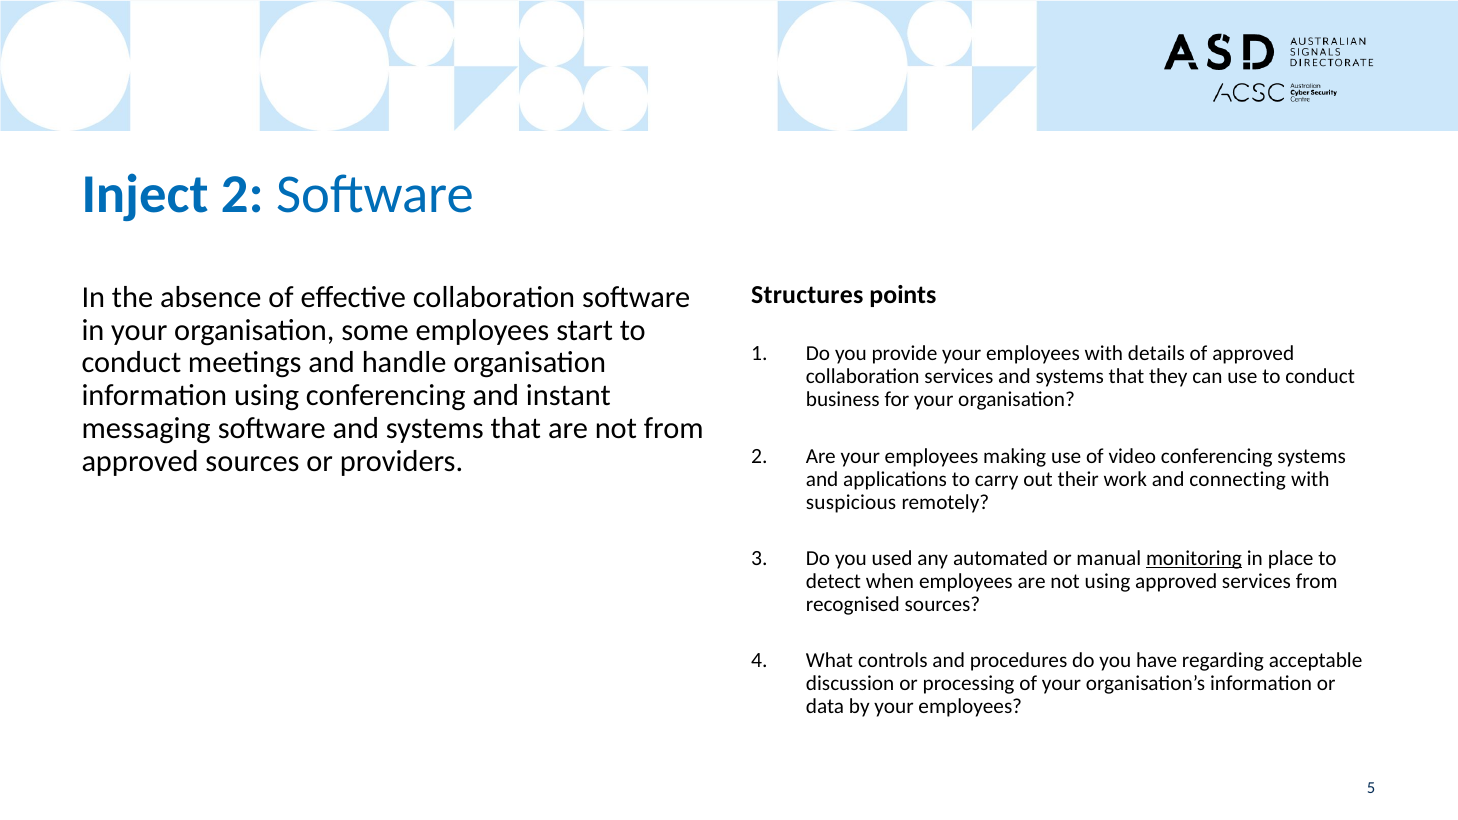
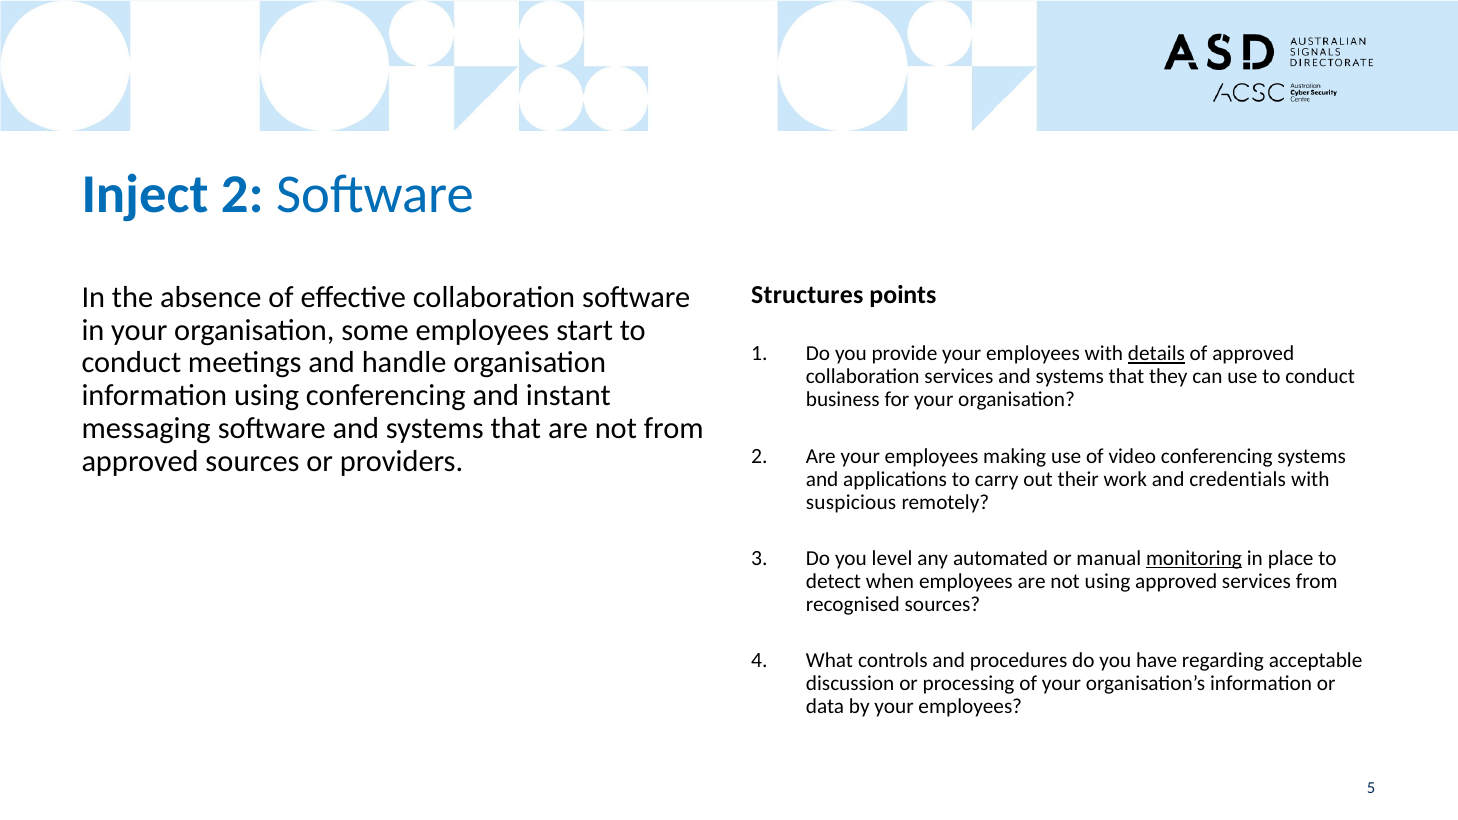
details underline: none -> present (1156, 354)
connecting: connecting -> credentials (1238, 479)
used: used -> level (892, 559)
